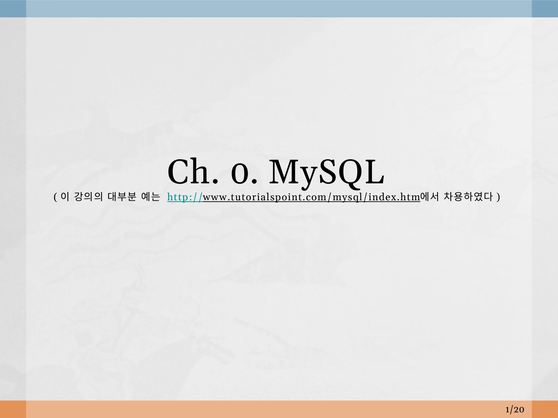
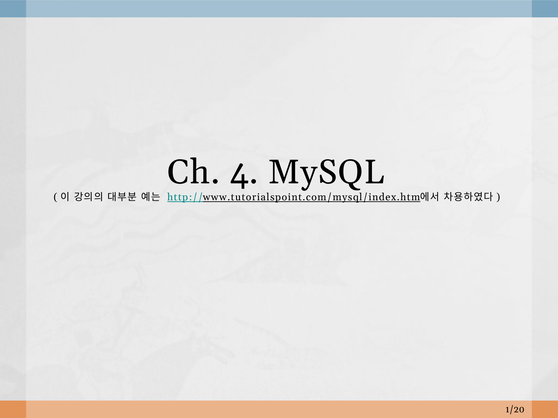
0: 0 -> 4 (244, 173)
